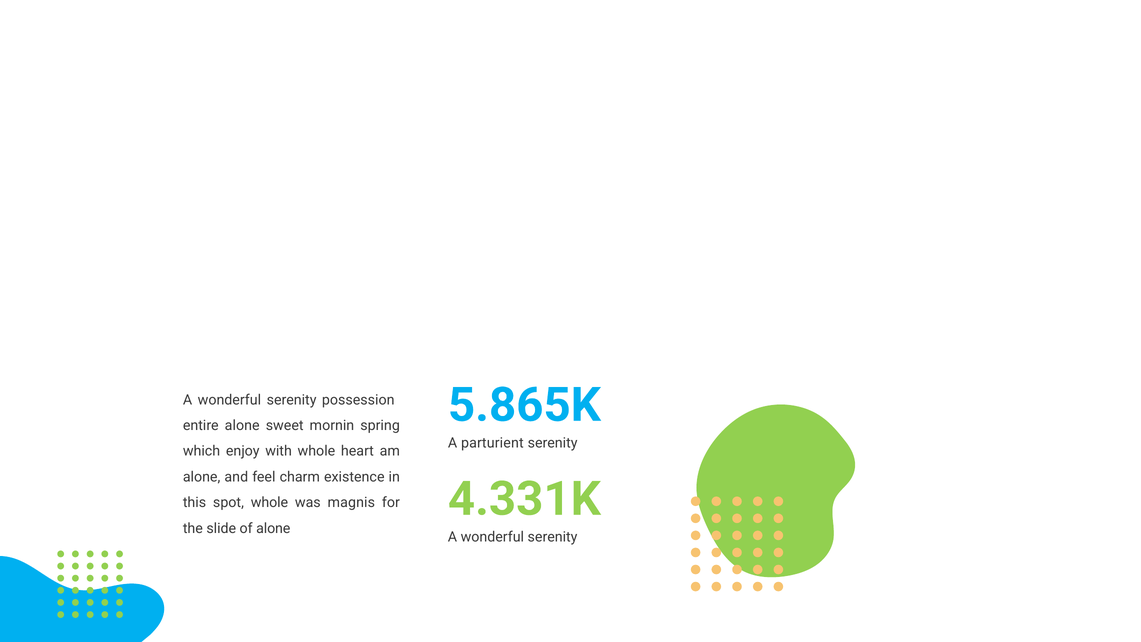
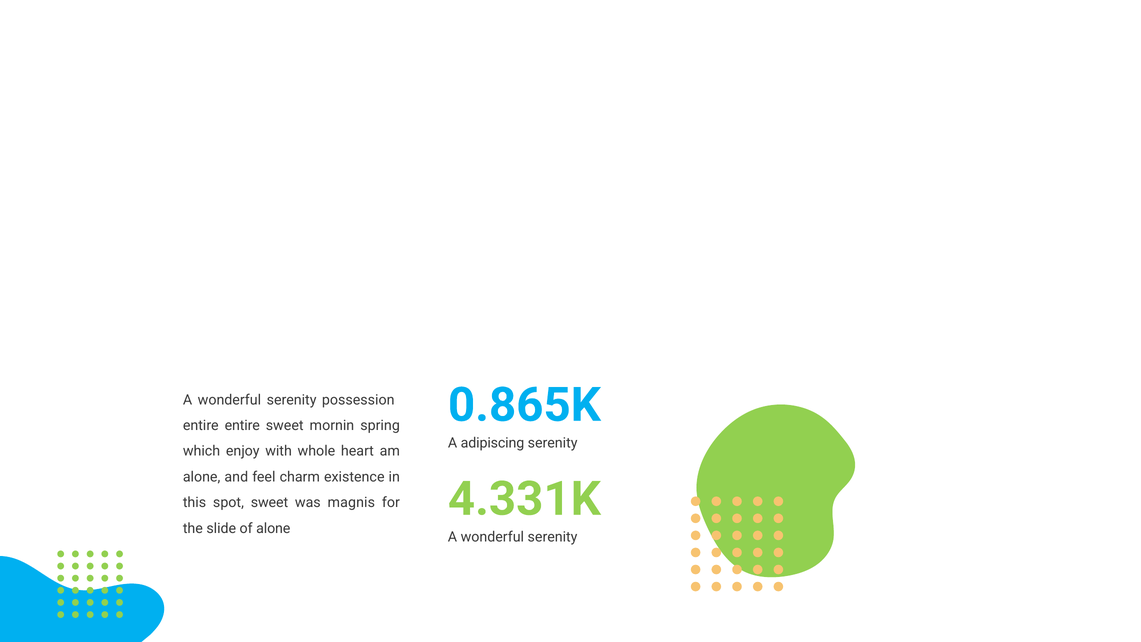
5.865K: 5.865K -> 0.865K (524, 405)
entire alone: alone -> entire (242, 425)
parturient: parturient -> adipiscing (493, 443)
spot whole: whole -> sweet (269, 502)
